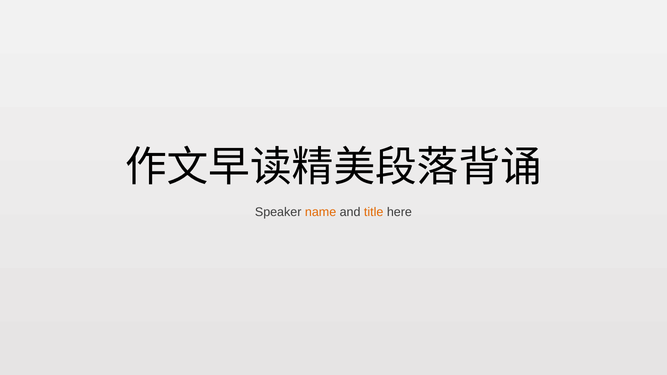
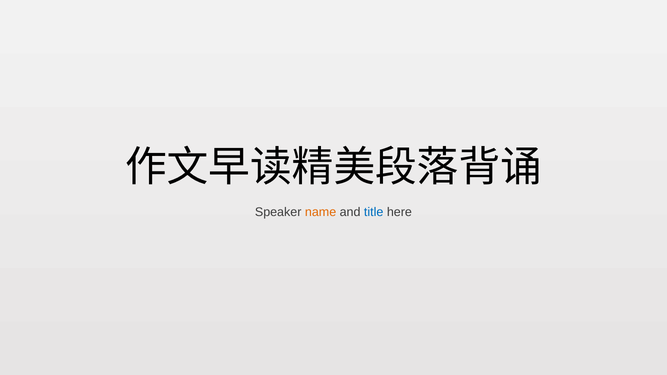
title colour: orange -> blue (374, 212)
